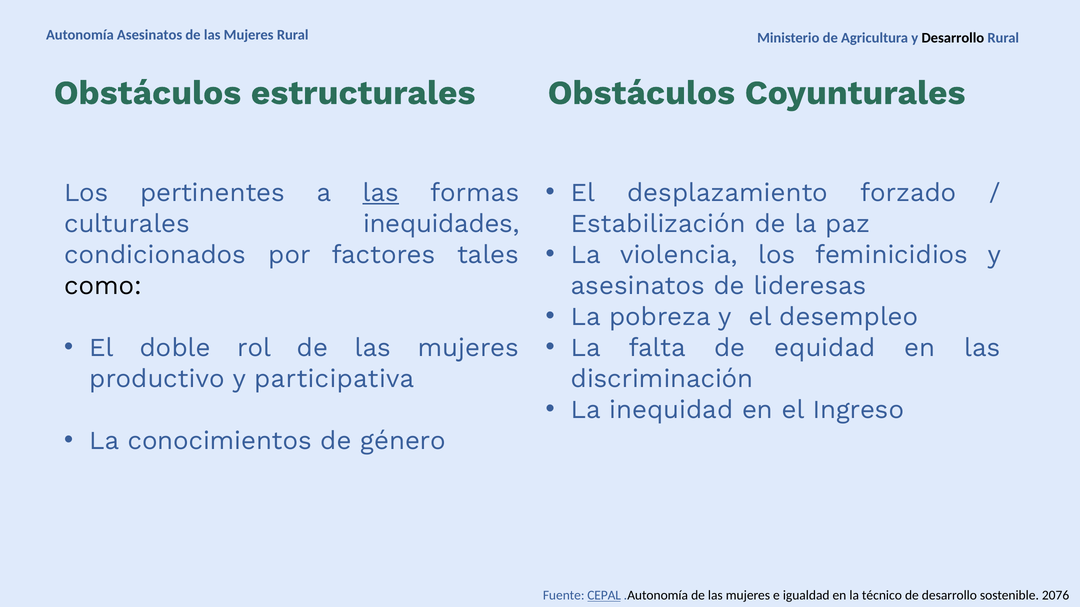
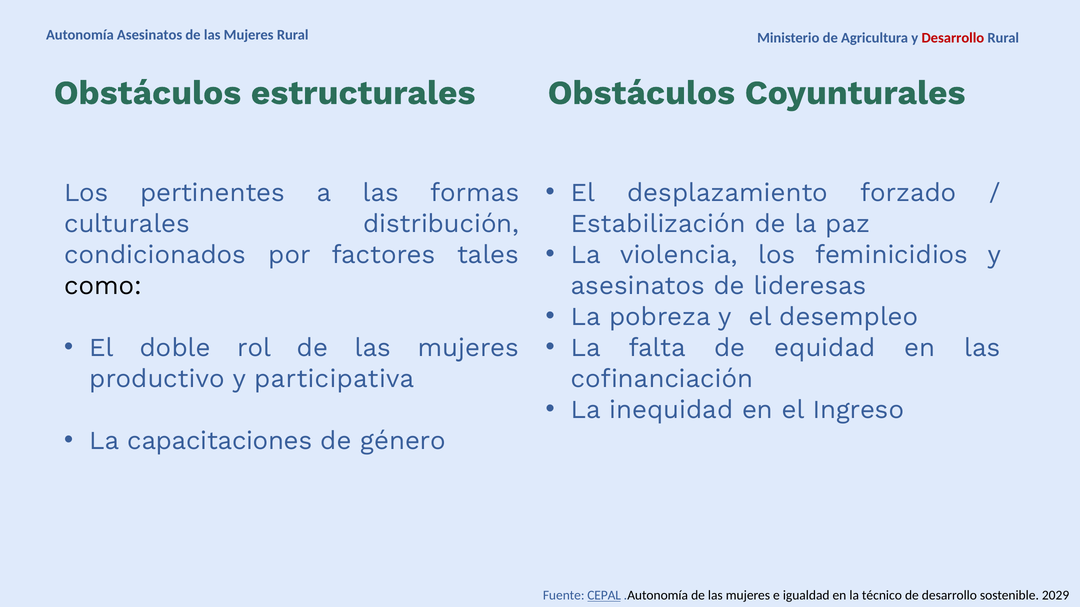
Desarrollo colour: black -> red (953, 38)
las underline: present -> none (381, 193)
inequidades: inequidades -> distribución (441, 224)
discriminación: discriminación -> cofinanciación (662, 379)
conocimientos: conocimientos -> capacitaciones (220, 441)
2076: 2076 -> 2029 (1056, 596)
